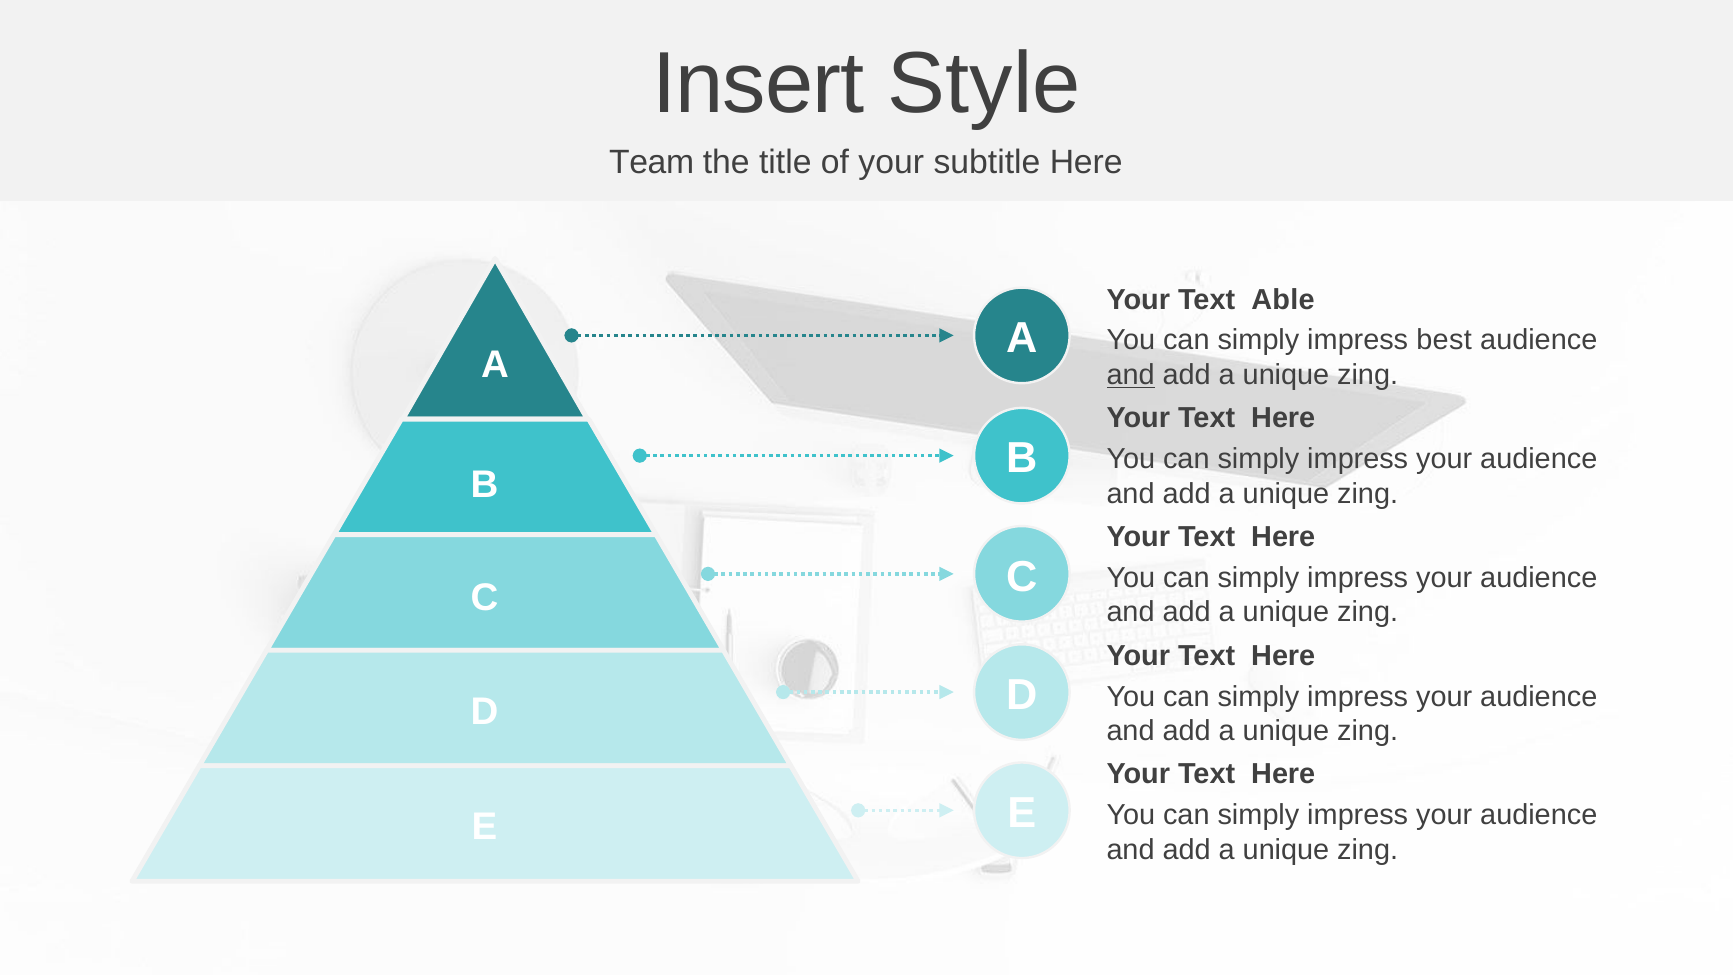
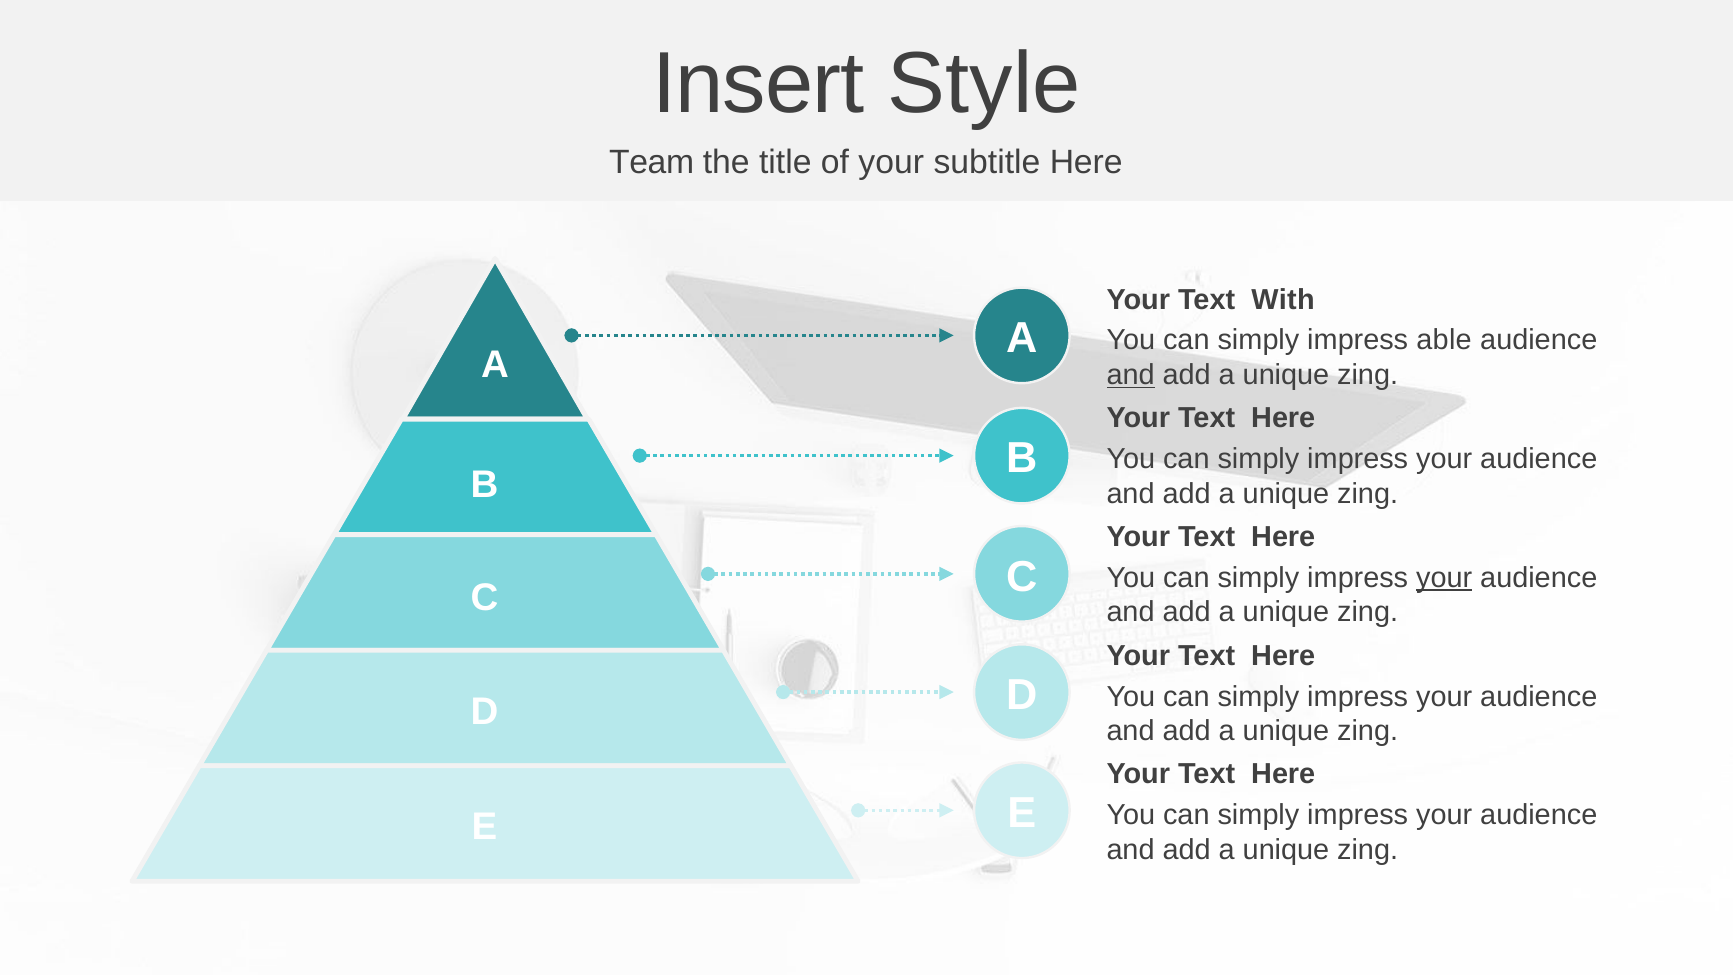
Able: Able -> With (1283, 300)
best: best -> able (1444, 340)
your underline: none -> present (1444, 578)
